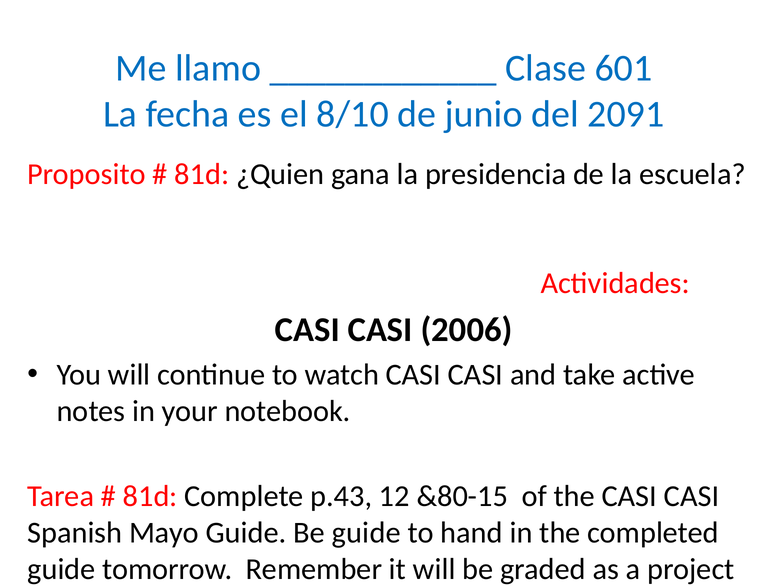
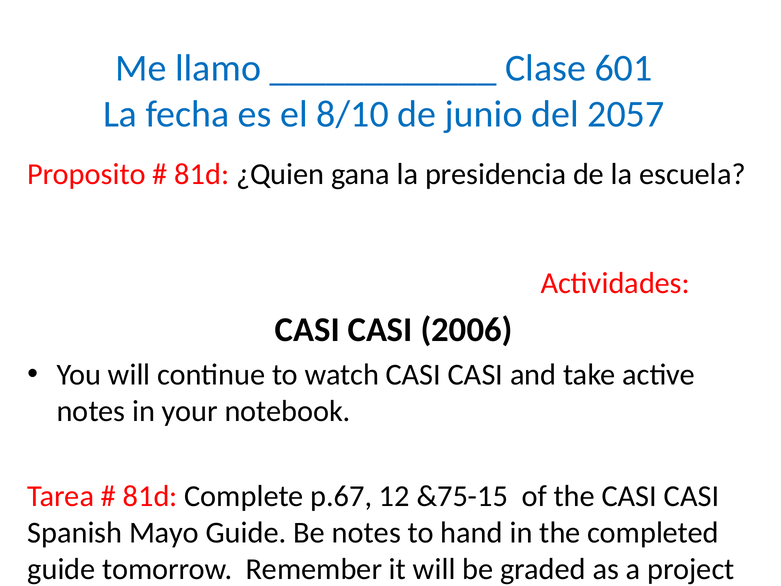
2091: 2091 -> 2057 (626, 114)
p.43: p.43 -> p.67 (341, 496)
&80-15: &80-15 -> &75-15 (462, 496)
Be guide: guide -> notes (366, 533)
